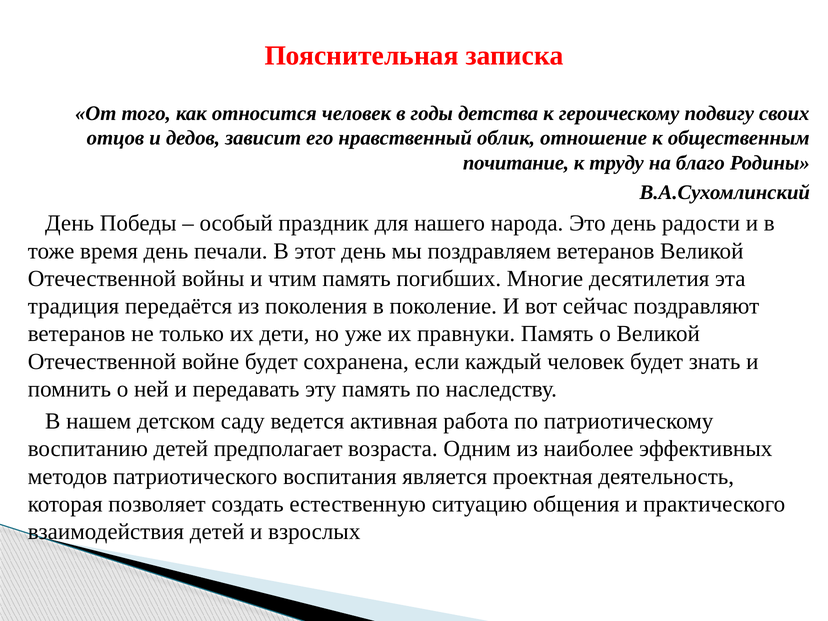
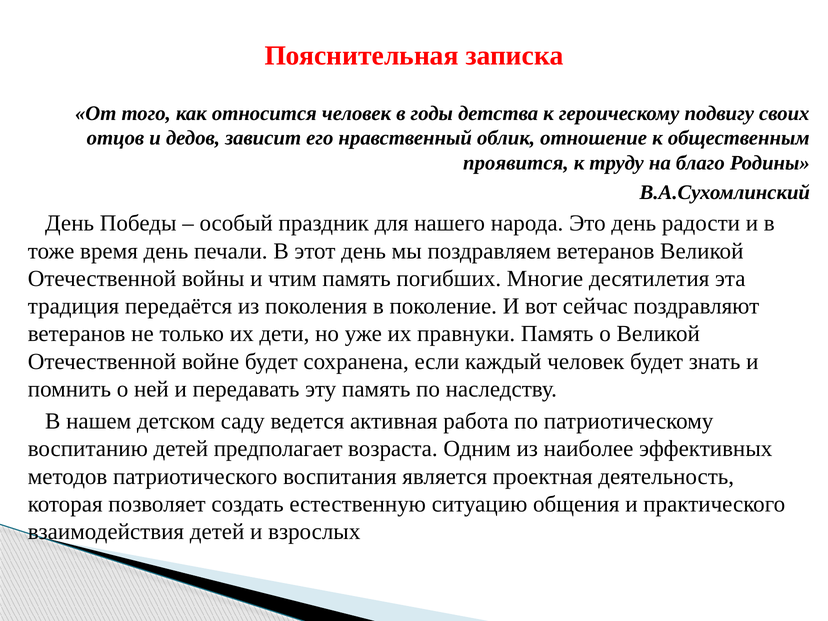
почитание: почитание -> проявится (516, 163)
